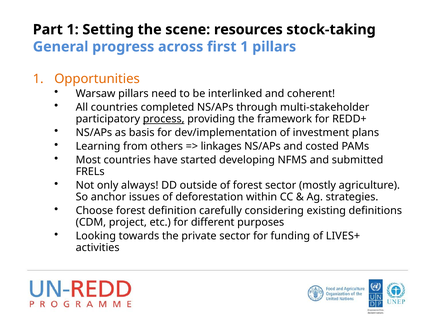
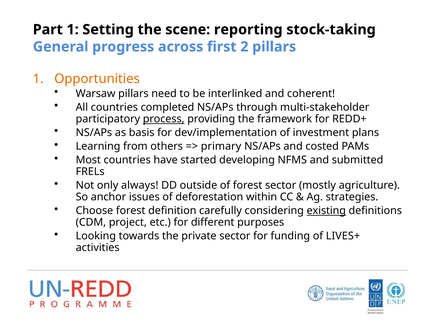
resources: resources -> reporting (248, 30)
first 1: 1 -> 2 (244, 47)
linkages: linkages -> primary (221, 146)
existing underline: none -> present (326, 211)
